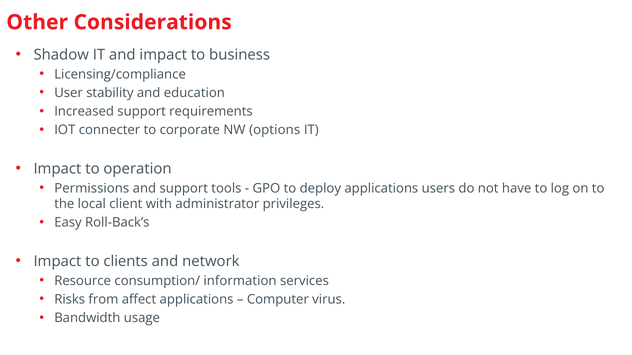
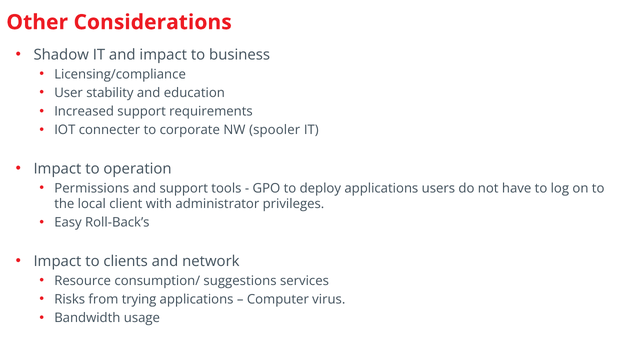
options: options -> spooler (275, 130)
information: information -> suggestions (240, 281)
affect: affect -> trying (139, 300)
